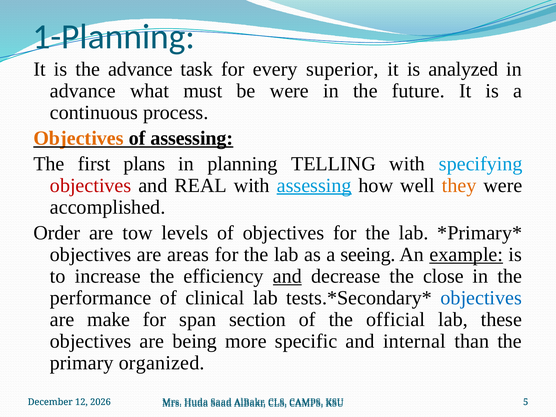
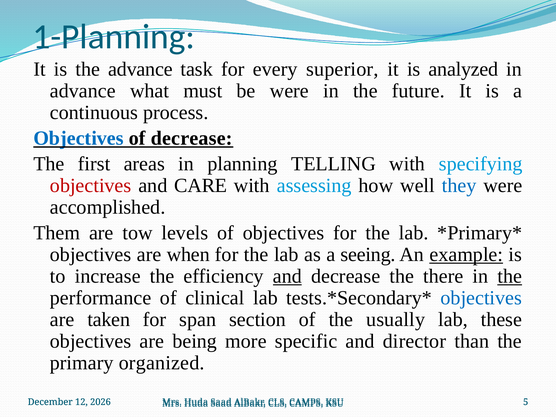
Objectives colour: orange -> blue (79, 138)
of assessing: assessing -> decrease (192, 138)
plans: plans -> areas (144, 164)
REAL: REAL -> CARE (201, 185)
assessing underline: present -> none (314, 185)
they colour: orange -> blue (459, 185)
Order: Order -> Them (57, 233)
areas: areas -> when (188, 254)
close: close -> there (443, 276)
the underline: none -> present (510, 276)
make: make -> taken (109, 319)
official: official -> usually (396, 319)
internal: internal -> director (414, 341)
